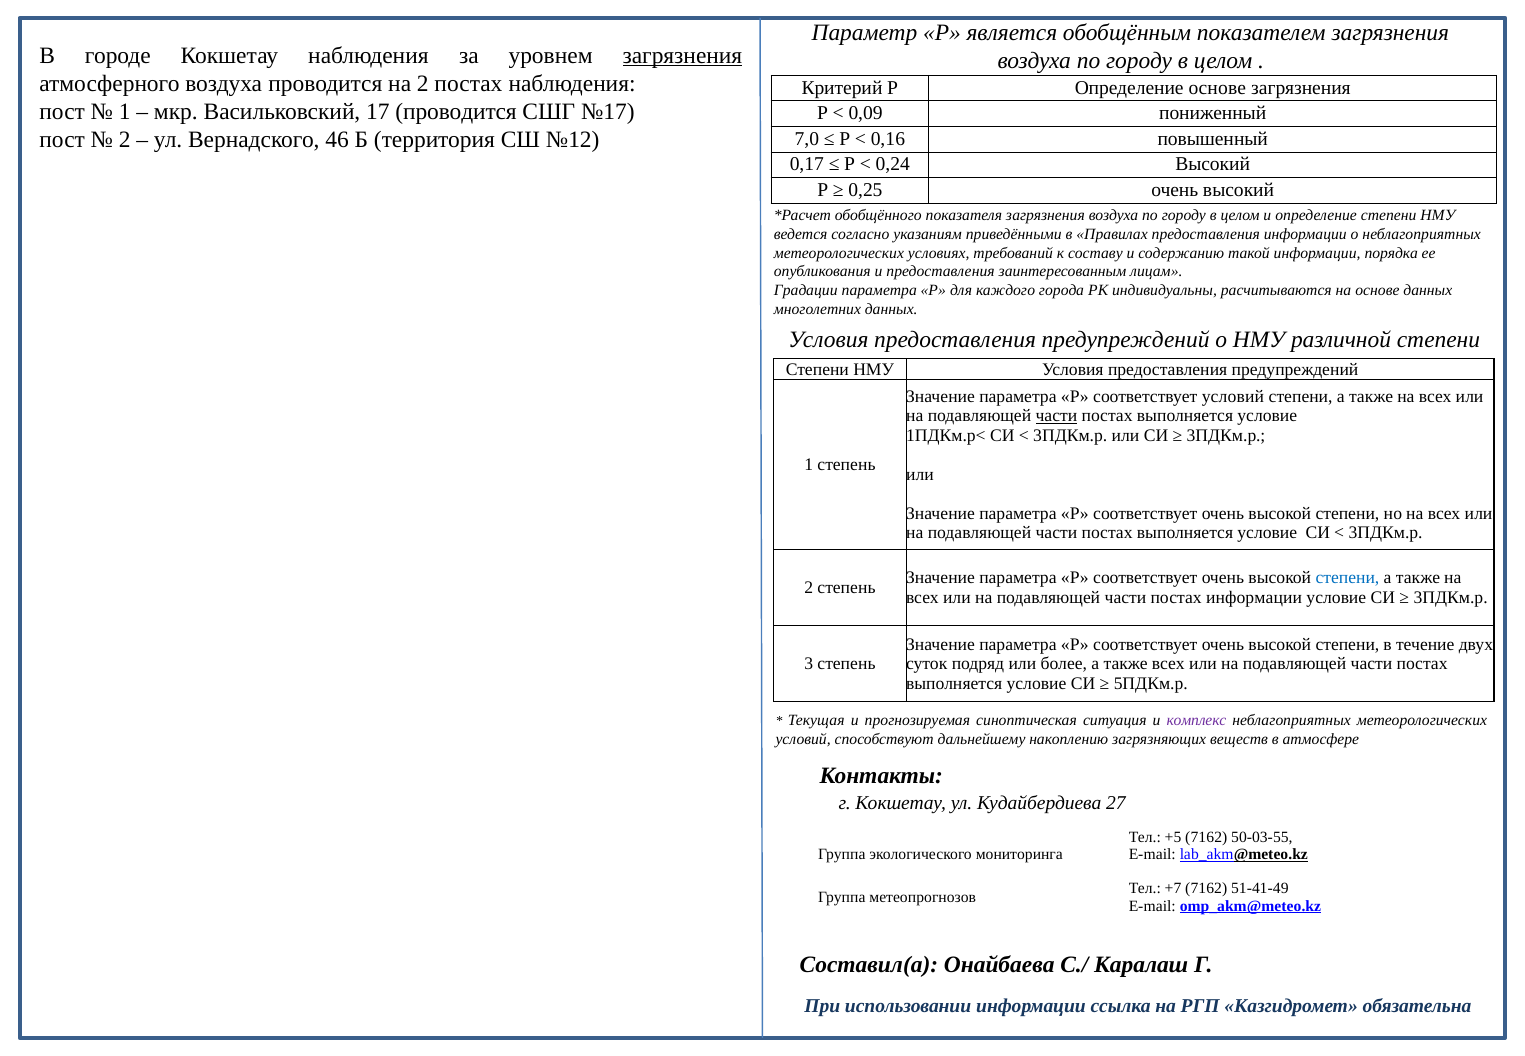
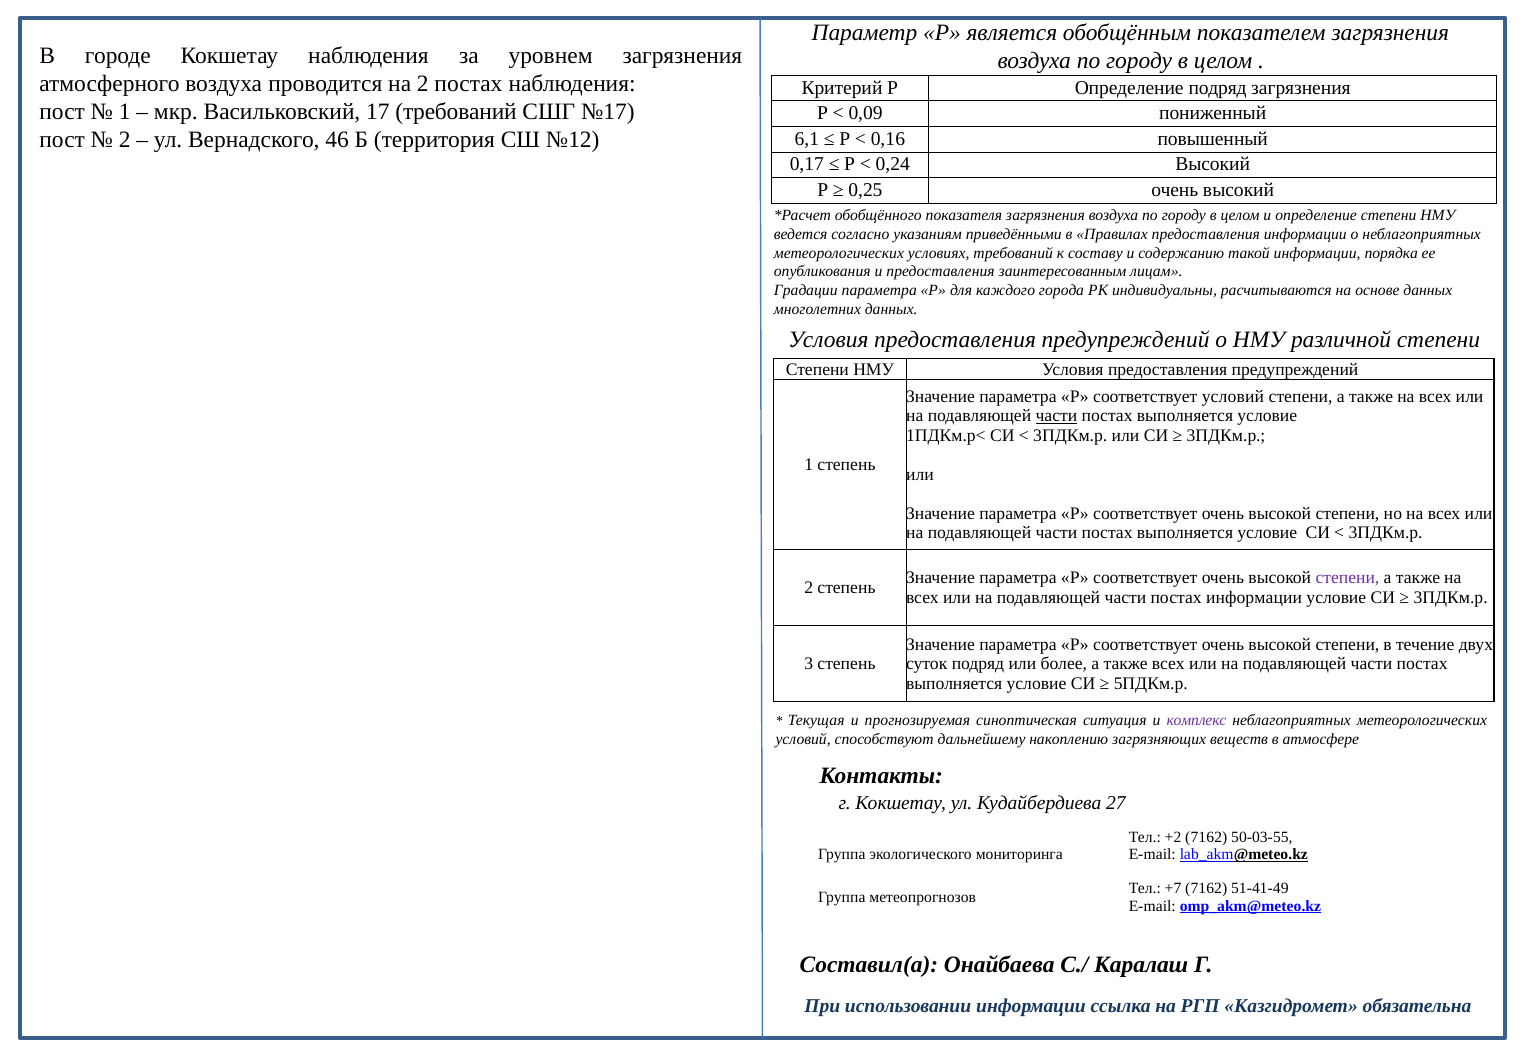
загрязнения underline: present -> none (682, 56)
Определение основе: основе -> подряд (1218, 88)
17 проводится: проводится -> требований (456, 112)
7,0: 7,0 -> 6,1 (807, 139)
степени colour: blue -> purple (1347, 578)
+5: +5 -> +2 (1173, 837)
